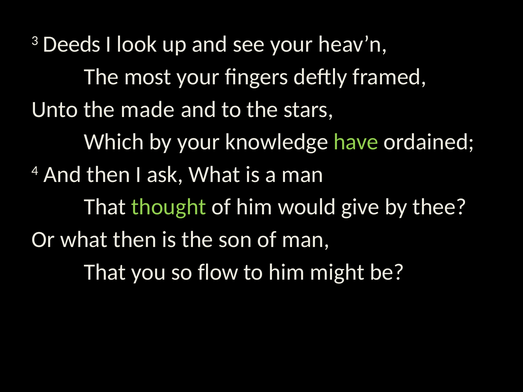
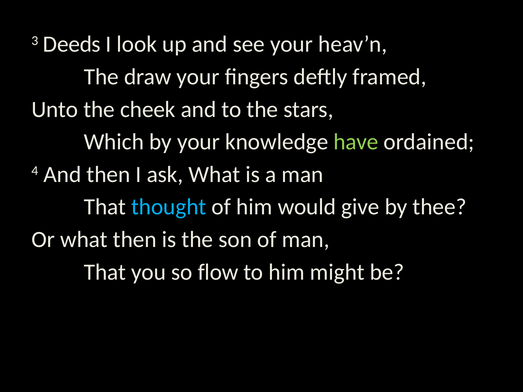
most: most -> draw (148, 77)
made: made -> cheek (148, 109)
thought colour: light green -> light blue (169, 207)
